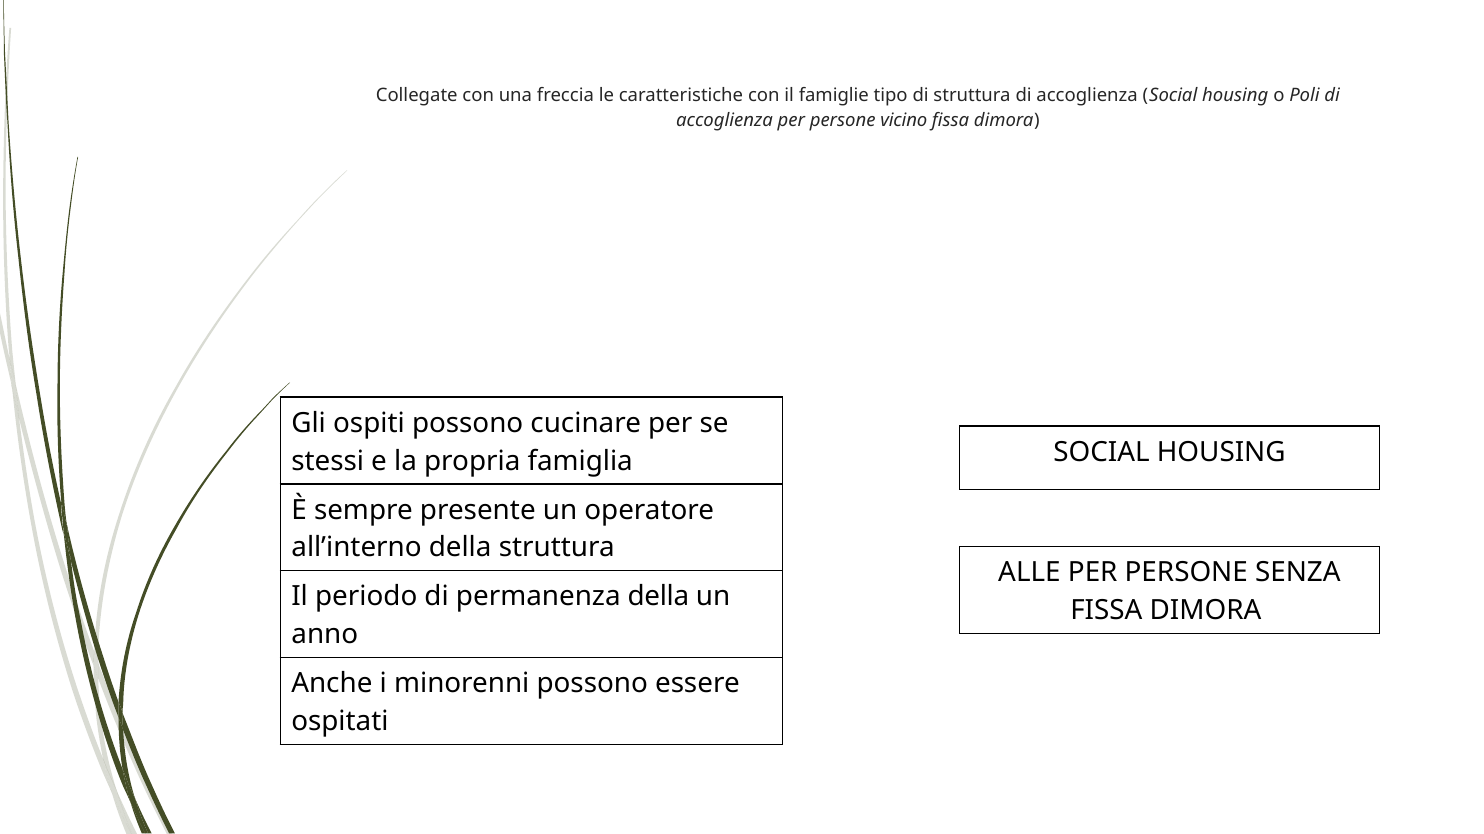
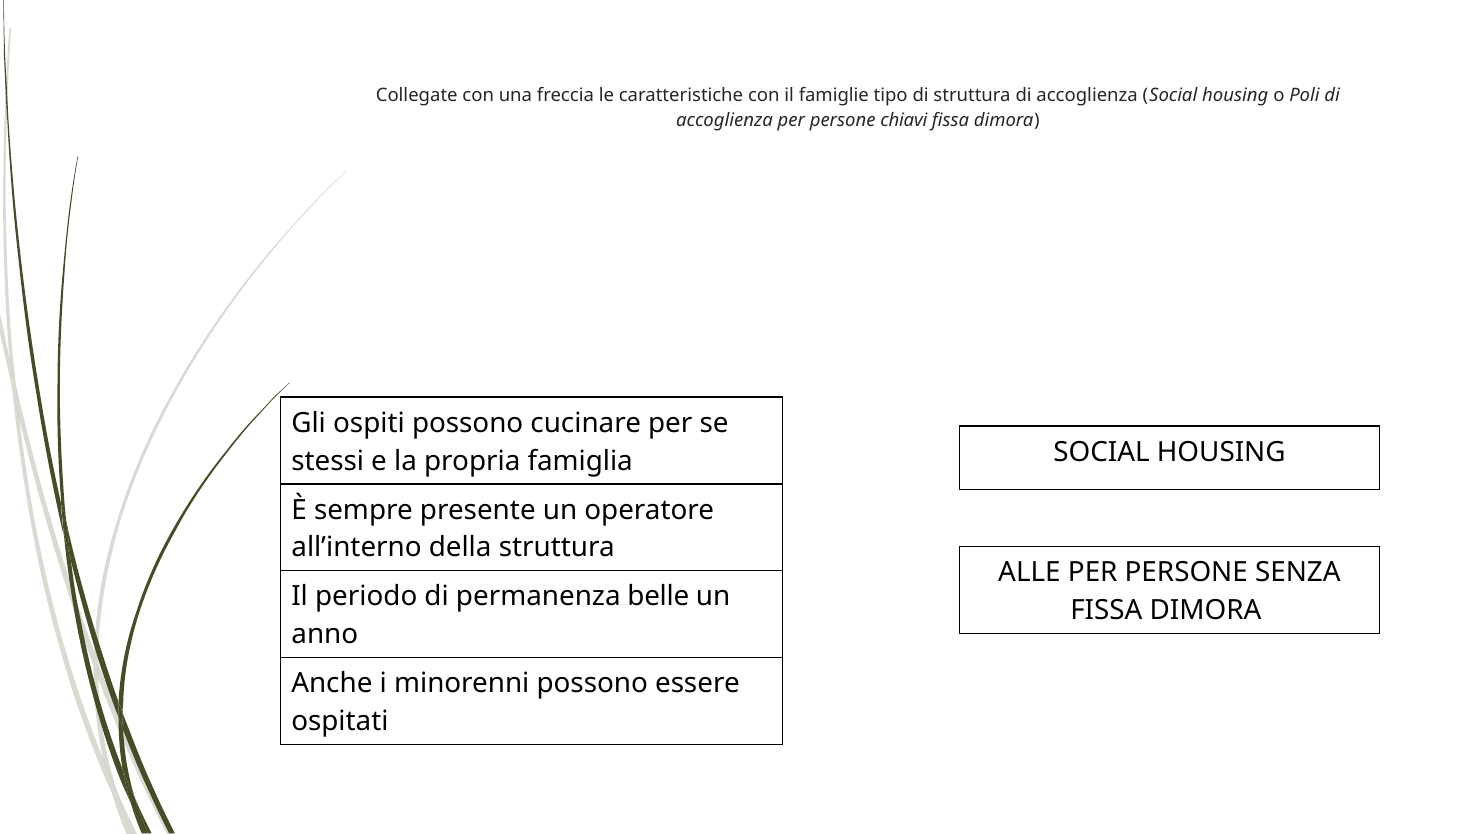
vicino: vicino -> chiavi (904, 121)
permanenza della: della -> belle (658, 597)
